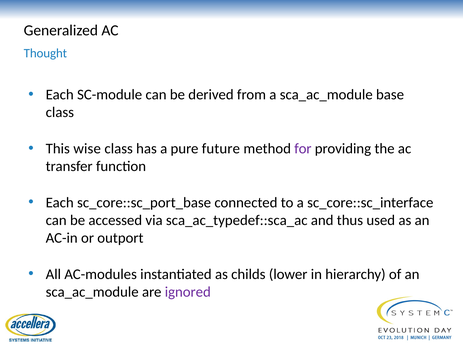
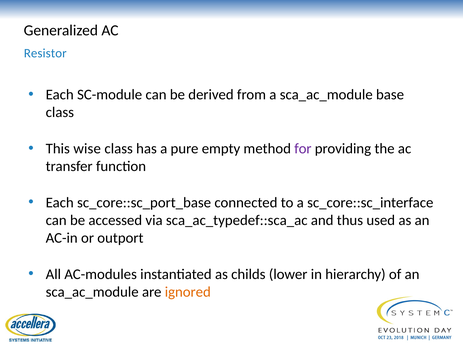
Thought: Thought -> Resistor (45, 53)
future: future -> empty (221, 149)
ignored colour: purple -> orange (188, 292)
